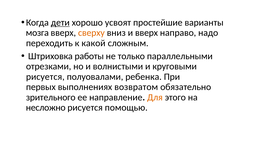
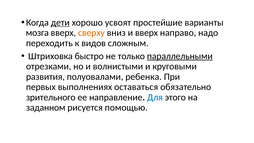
какой: какой -> видов (94, 43)
работы: работы -> быстро (89, 56)
параллельными underline: none -> present (180, 56)
рисуется: рисуется -> развития (45, 77)
возвратом: возвратом -> оставаться (136, 87)
Для colour: orange -> blue (155, 97)
несложно: несложно -> заданном (46, 107)
